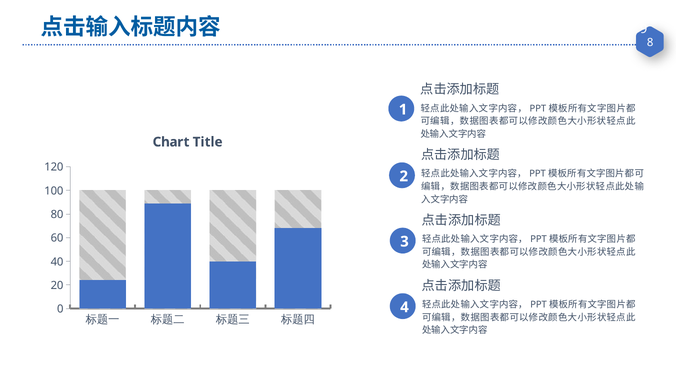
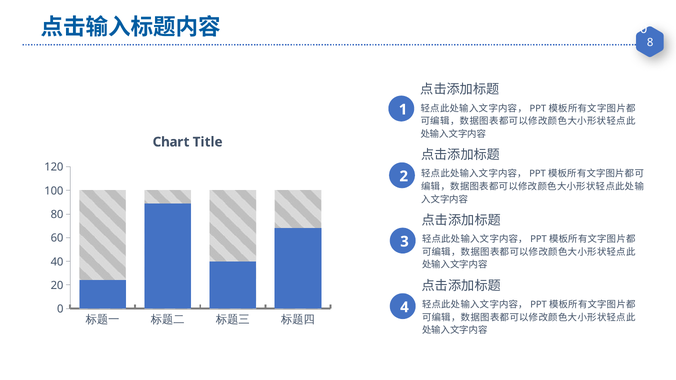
9: 9 -> 0 (644, 29)
